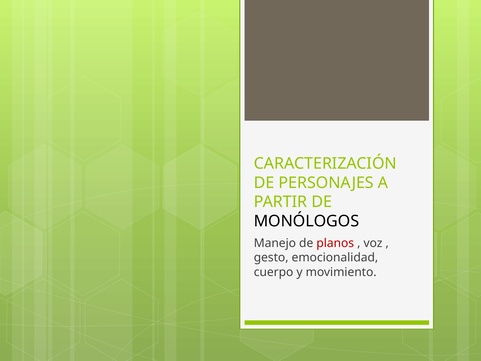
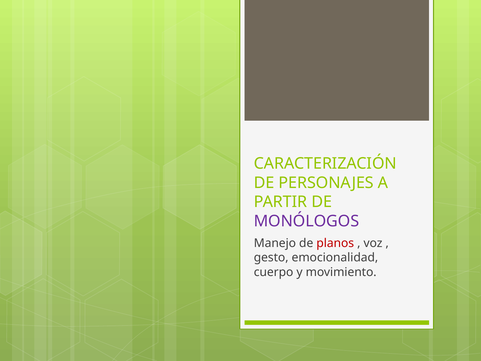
MONÓLOGOS colour: black -> purple (306, 221)
